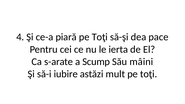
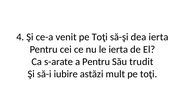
piară: piară -> venit (66, 37)
dea pace: pace -> ierta (158, 37)
a Scump: Scump -> Pentru (96, 62)
mâini: mâini -> trudit (141, 62)
